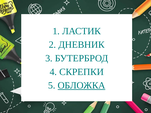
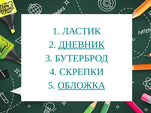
ДНЕВНИК underline: none -> present (81, 45)
